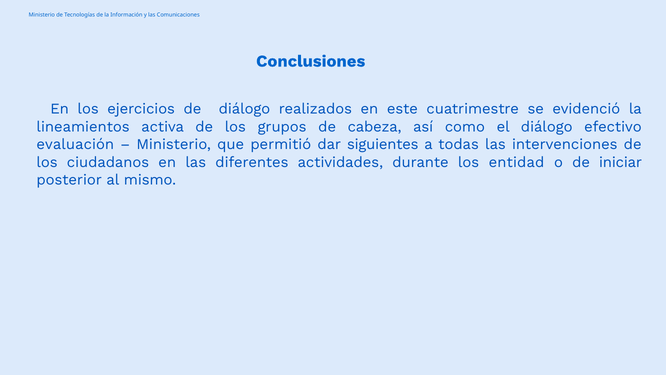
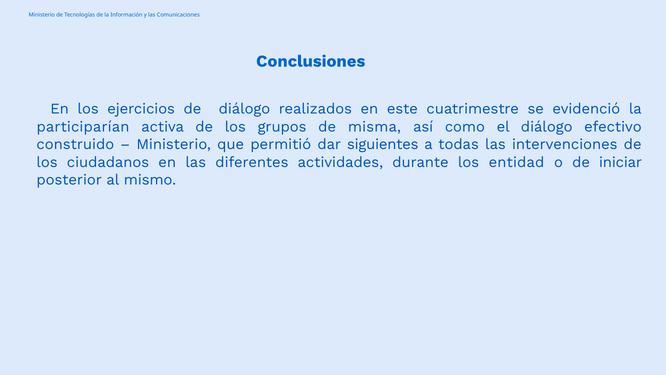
lineamientos: lineamientos -> participarían (83, 127)
cabeza: cabeza -> misma (374, 127)
evaluación: evaluación -> construido (75, 144)
